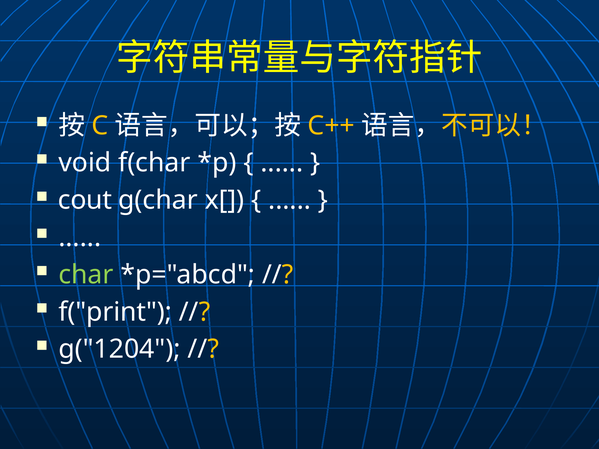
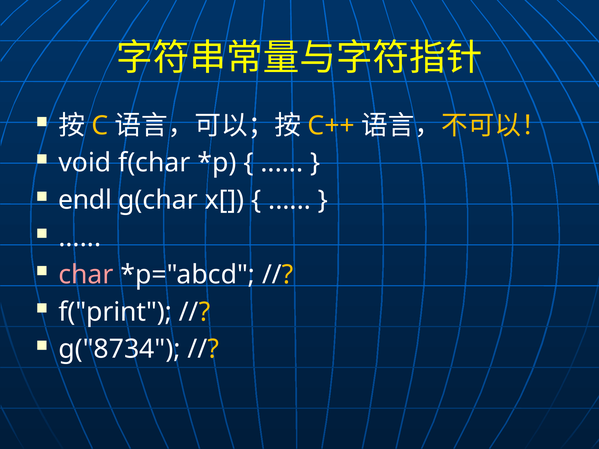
cout: cout -> endl (85, 200)
char colour: light green -> pink (86, 275)
g("1204: g("1204 -> g("8734 (119, 349)
